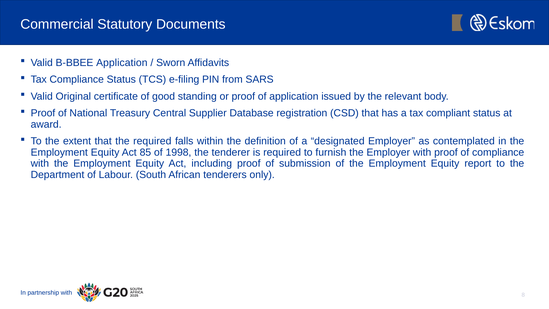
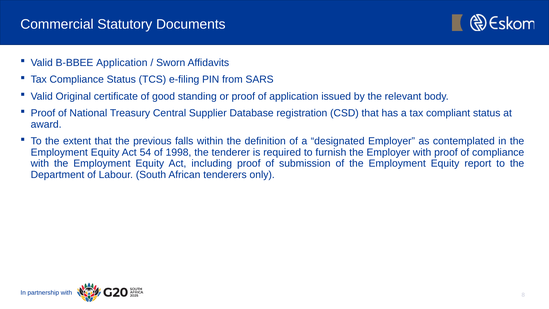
the required: required -> previous (152, 141)
85: 85 -> 54 (145, 152)
